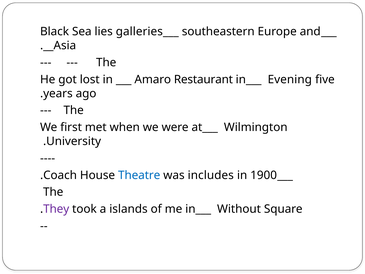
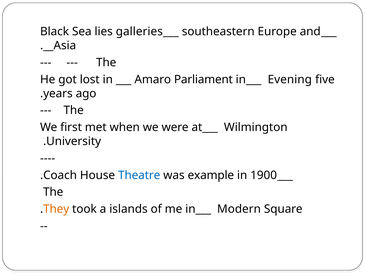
Restaurant: Restaurant -> Parliament (203, 79)
includes: includes -> example (211, 175)
They colour: purple -> orange (56, 209)
Without: Without -> Modern (239, 209)
